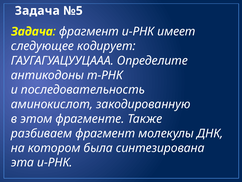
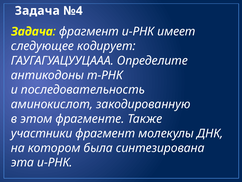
№5: №5 -> №4 (73, 11)
разбиваем: разбиваем -> участники (42, 133)
